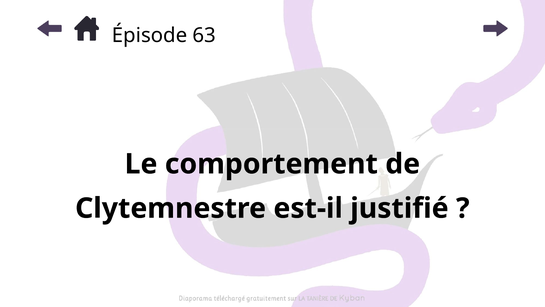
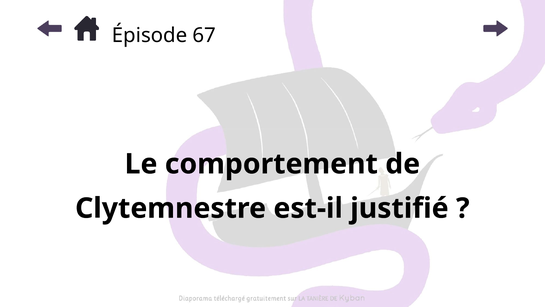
63: 63 -> 67 (204, 35)
